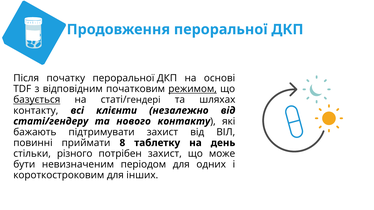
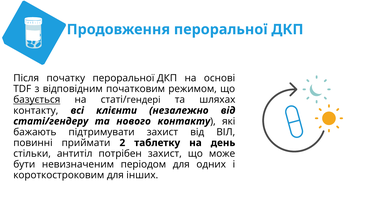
режимом underline: present -> none (193, 89)
8: 8 -> 2 (122, 143)
різного: різного -> антитіл (75, 154)
